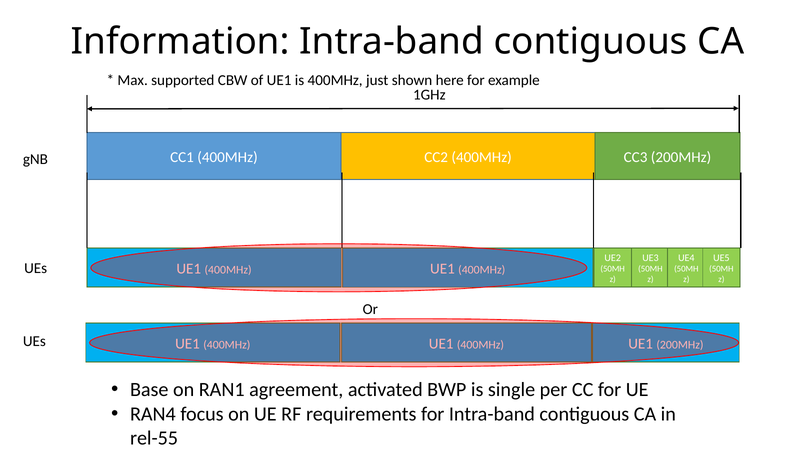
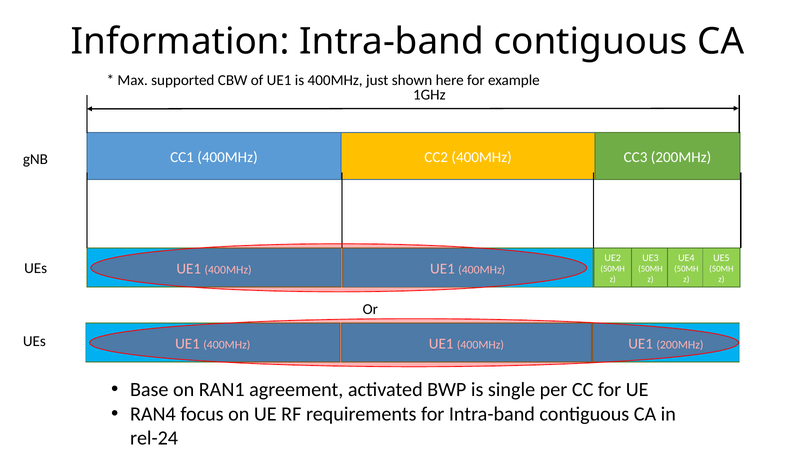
rel-55: rel-55 -> rel-24 (154, 439)
